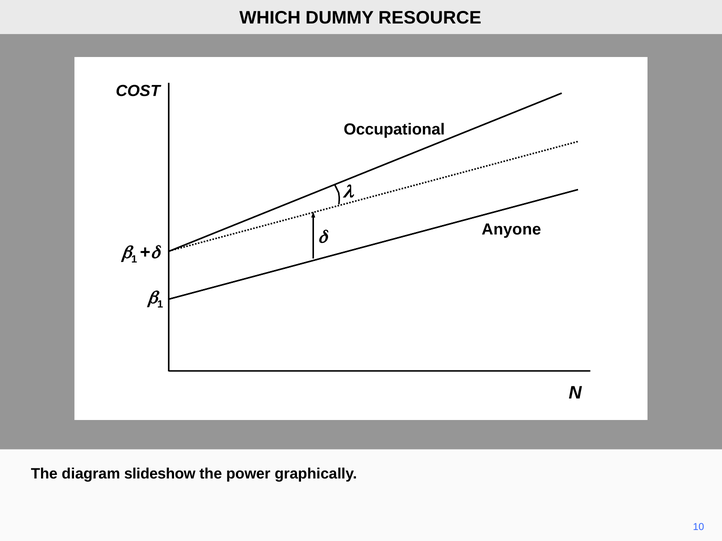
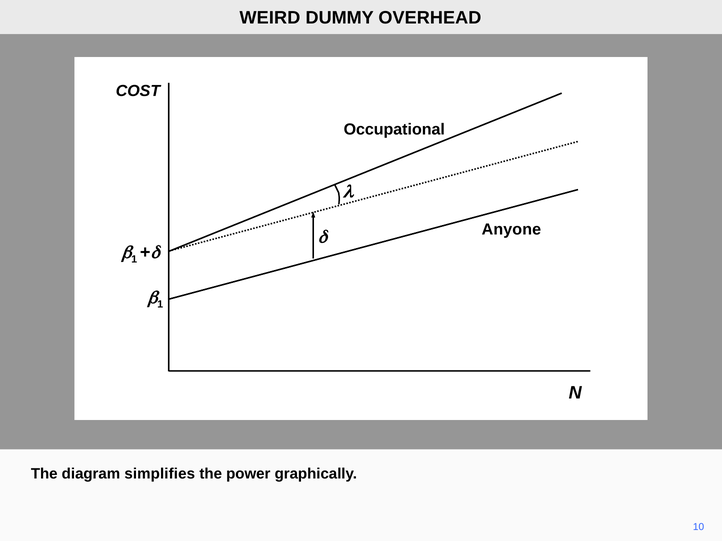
WHICH: WHICH -> WEIRD (270, 18)
RESOURCE: RESOURCE -> OVERHEAD (430, 18)
slideshow: slideshow -> simplifies (160, 474)
